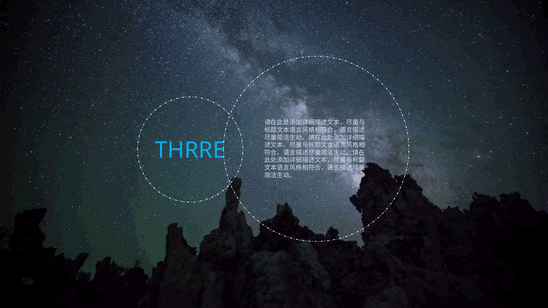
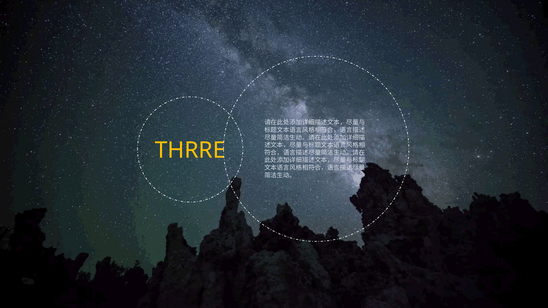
THRRE colour: light blue -> yellow (190, 150)
